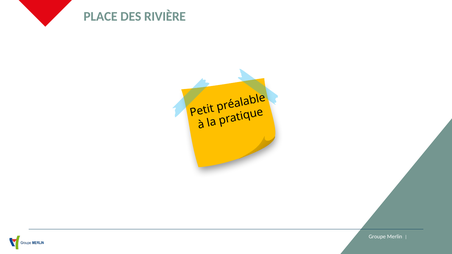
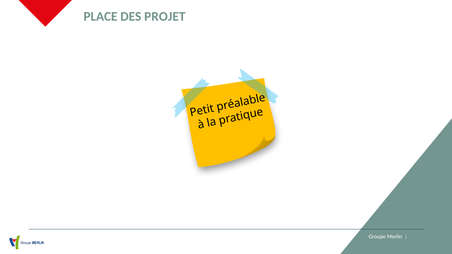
RIVIÈRE: RIVIÈRE -> PROJET (165, 16)
